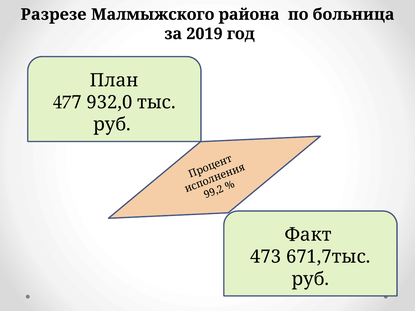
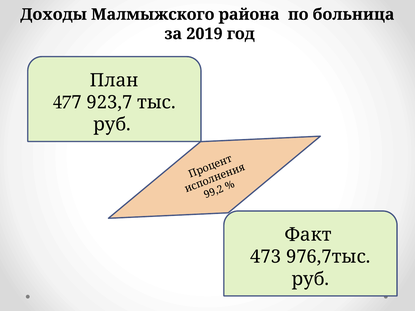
Разрезе: Разрезе -> Доходы (54, 14)
932,0: 932,0 -> 923,7 (110, 102)
671,7тыс: 671,7тыс -> 976,7тыс (328, 257)
